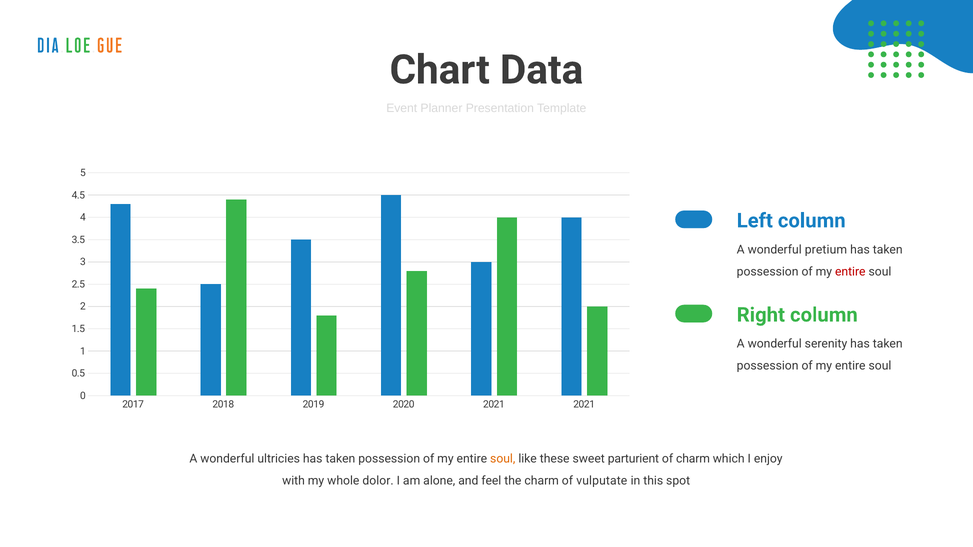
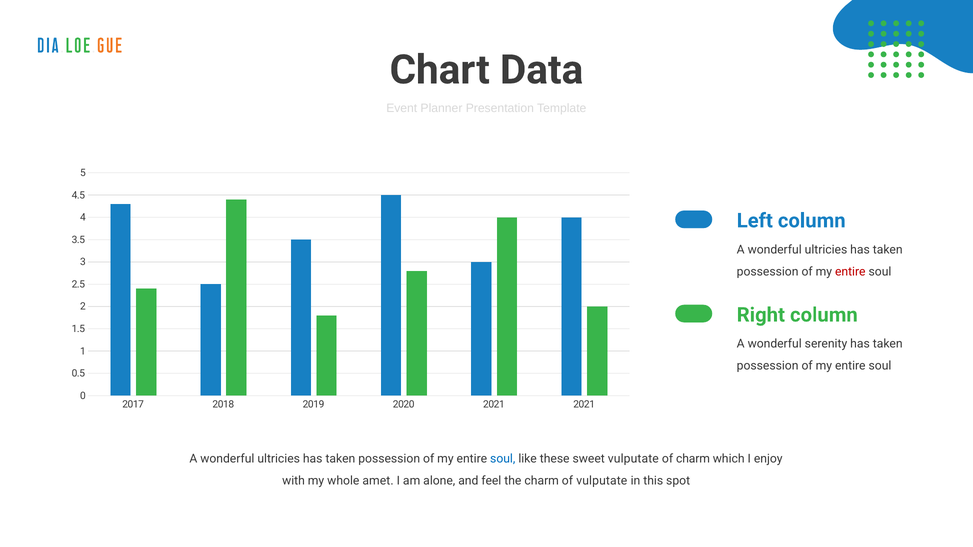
pretium: pretium -> ultricies (826, 250)
soul colour: orange -> blue (503, 459)
sweet parturient: parturient -> vulputate (633, 459)
dolor: dolor -> amet (378, 481)
